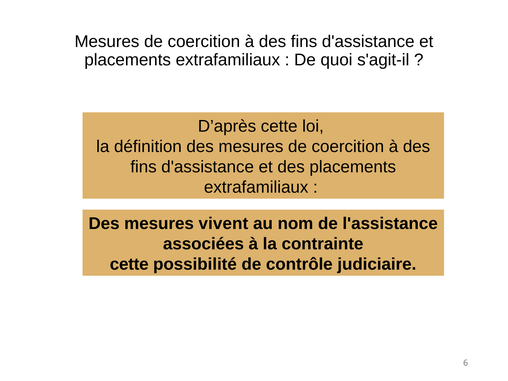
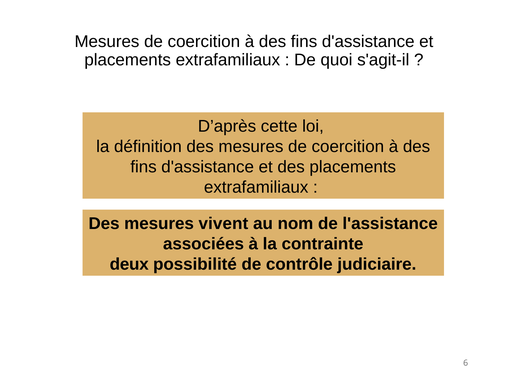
cette: cette -> deux (129, 264)
